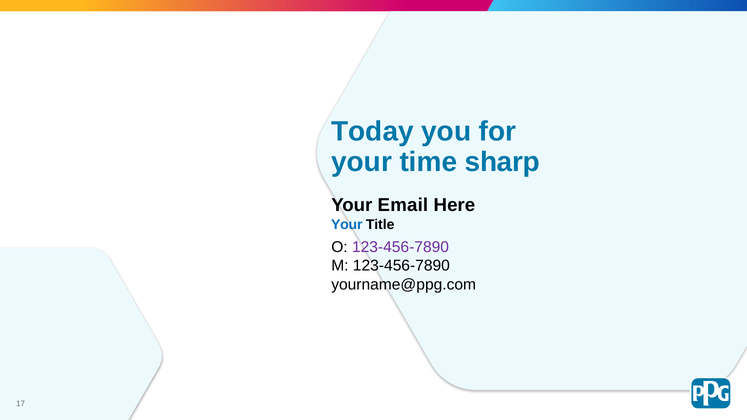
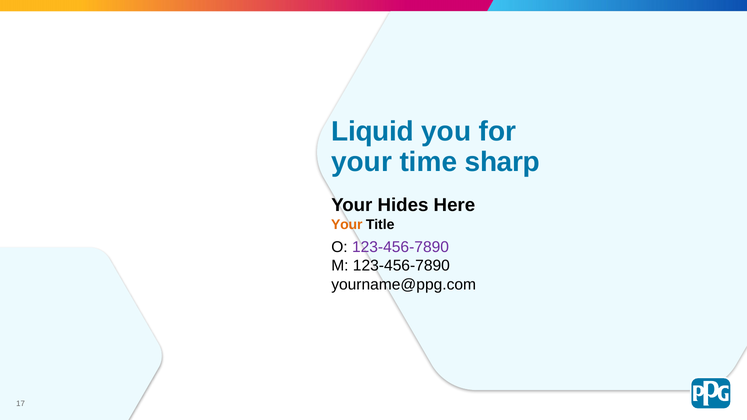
Today: Today -> Liquid (373, 132)
Email: Email -> Hides (403, 205)
Your colour: blue -> orange (347, 225)
